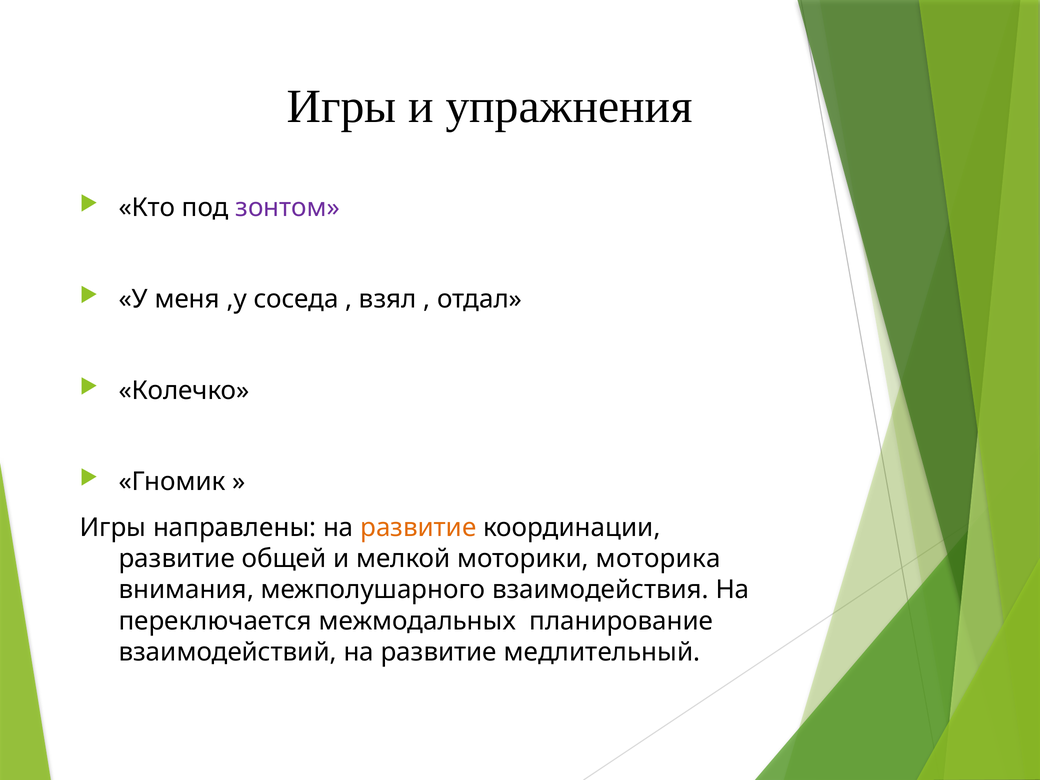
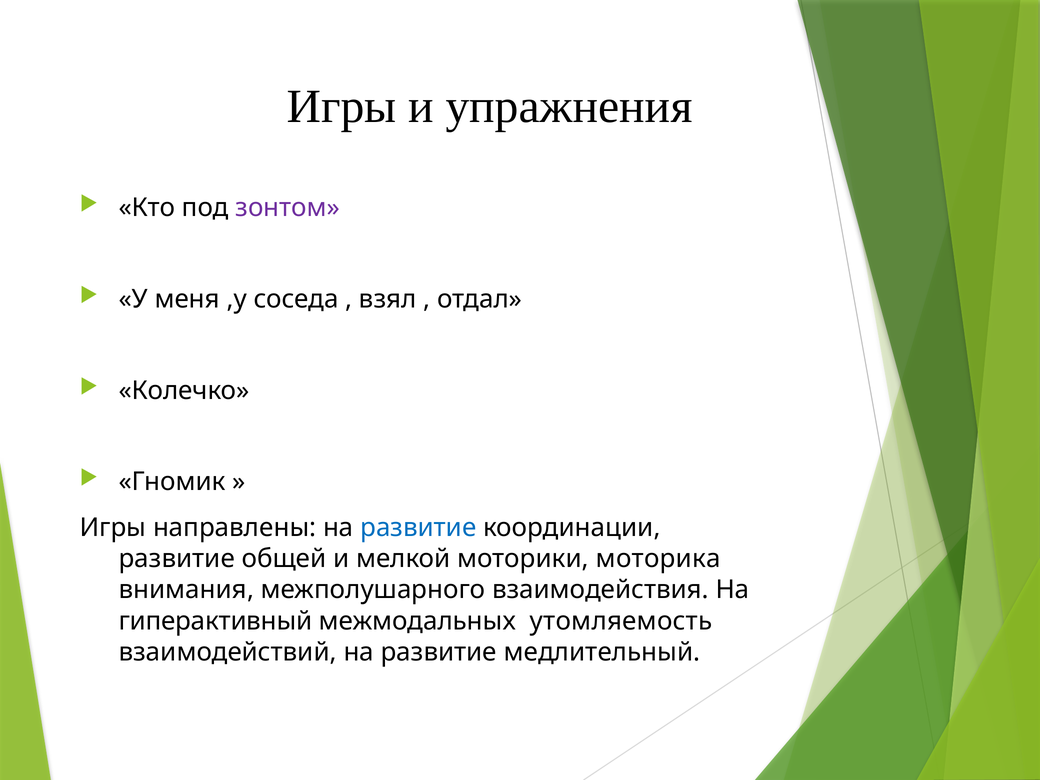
развитие colour: orange -> blue (418, 527)
переключается: переключается -> гиперактивный (215, 621)
планирование: планирование -> утомляемость (621, 621)
